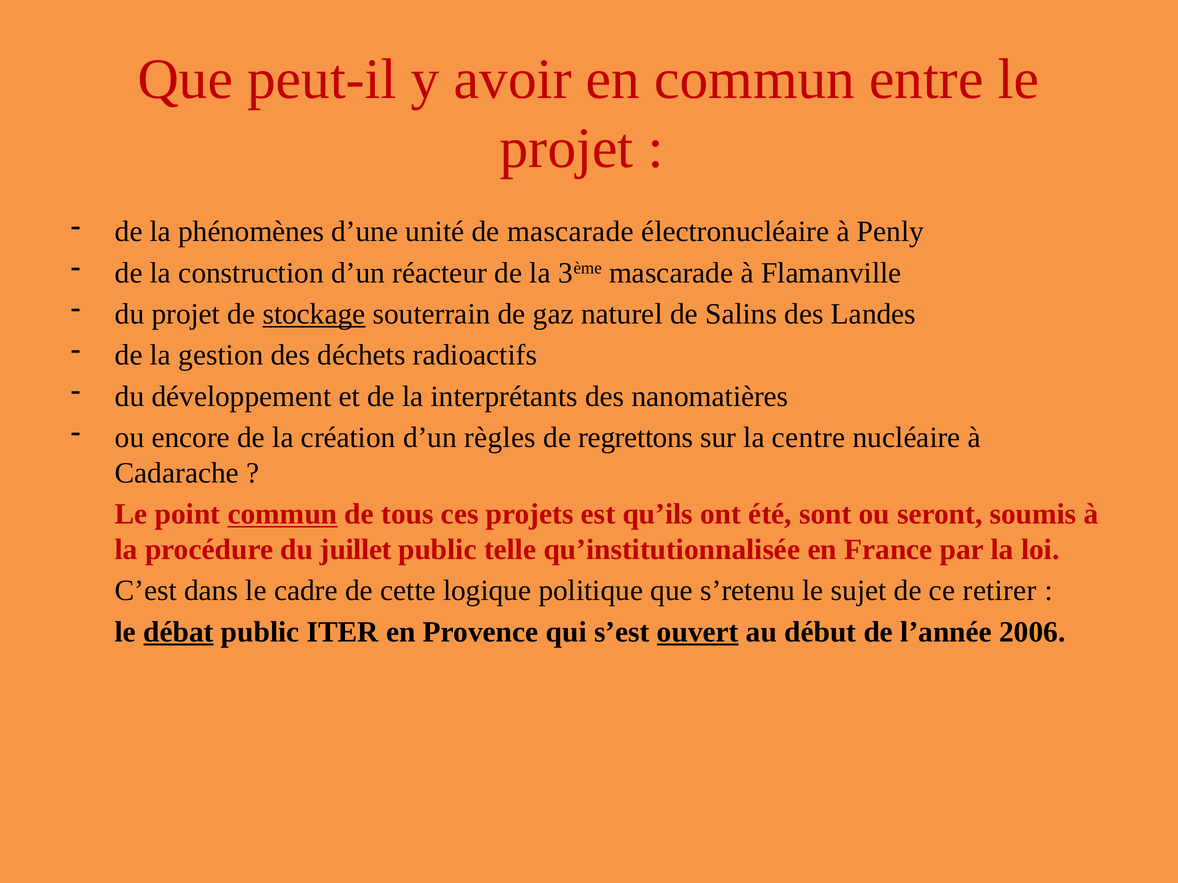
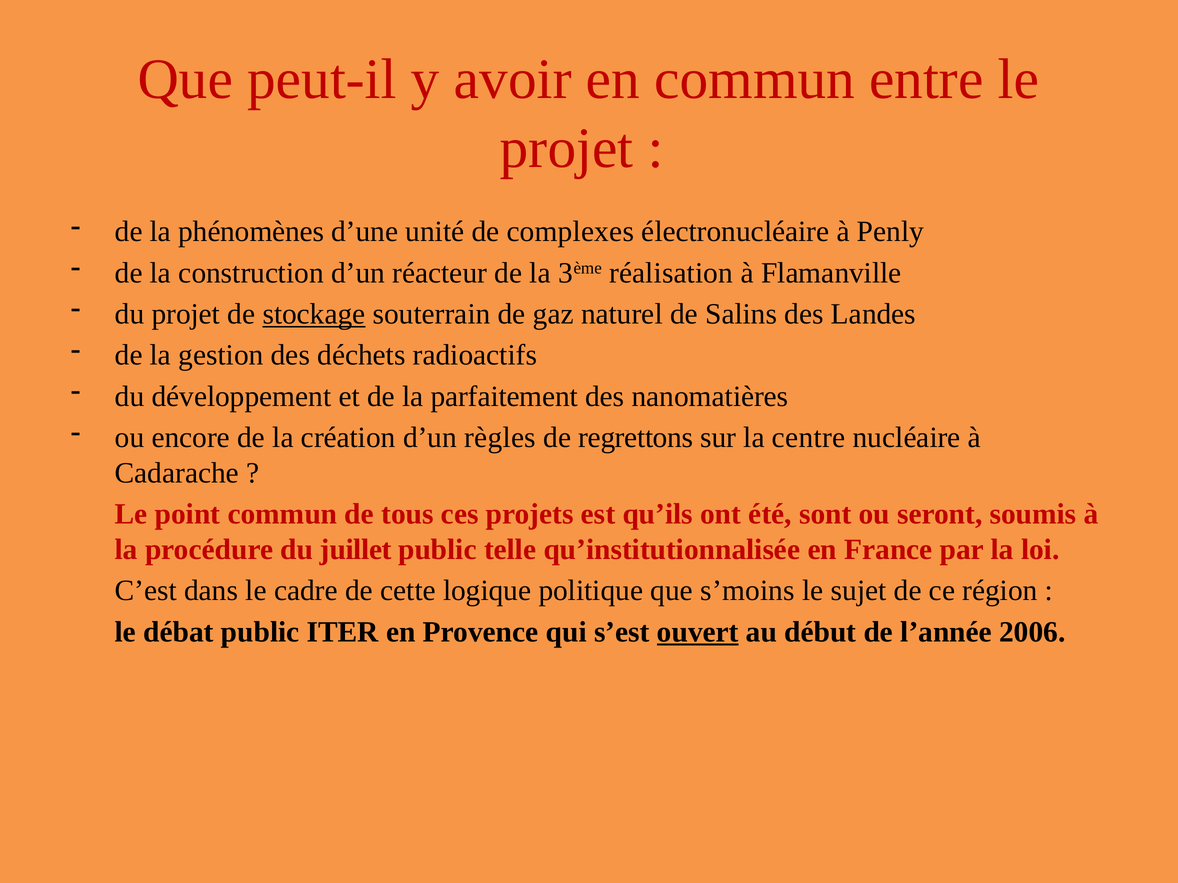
de mascarade: mascarade -> complexes (570, 232)
3ème mascarade: mascarade -> réalisation (671, 273)
interprétants: interprétants -> parfaitement (504, 397)
commun underline: present -> none (282, 514)
s’retenu: s’retenu -> s’moins (748, 591)
retirer: retirer -> région (1000, 591)
débat underline: present -> none (179, 632)
